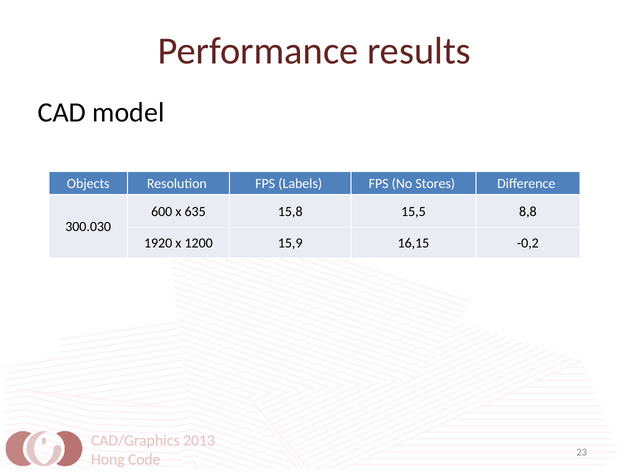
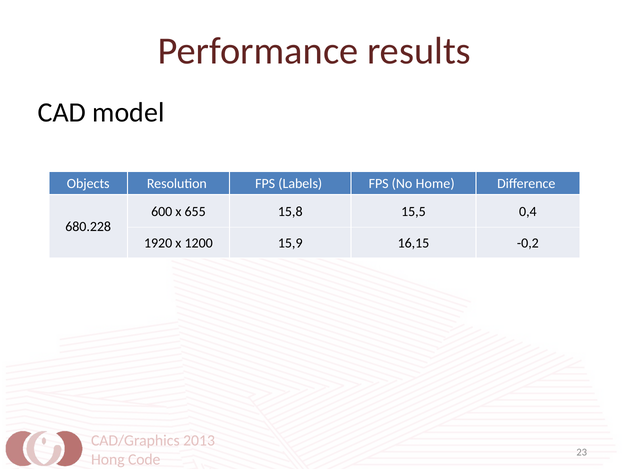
Stores: Stores -> Home (435, 183)
635: 635 -> 655 (195, 211)
8,8: 8,8 -> 0,4 (528, 211)
300.030: 300.030 -> 680.228 (88, 227)
